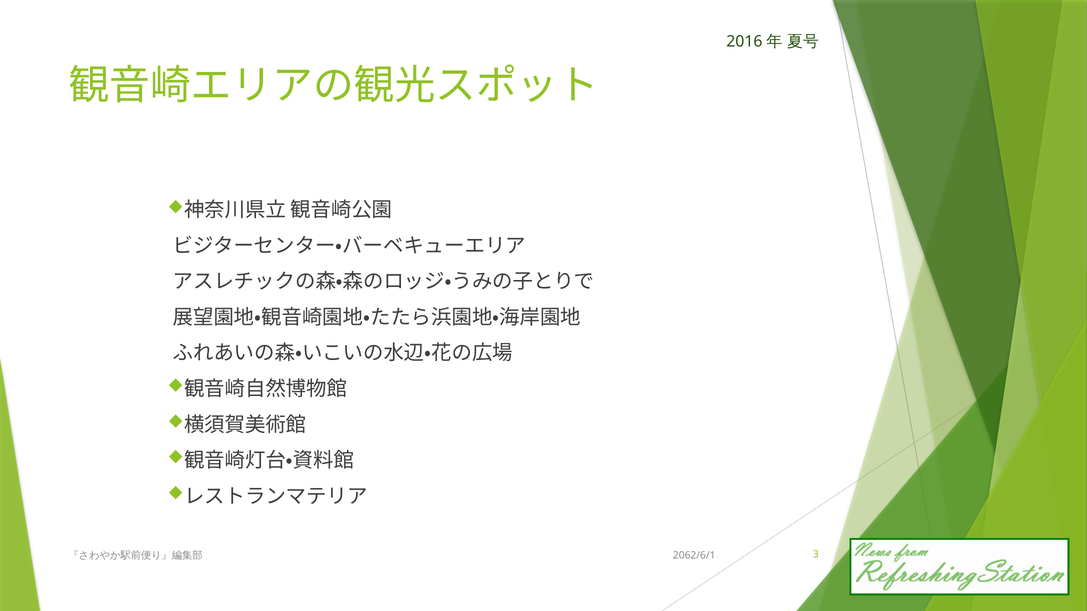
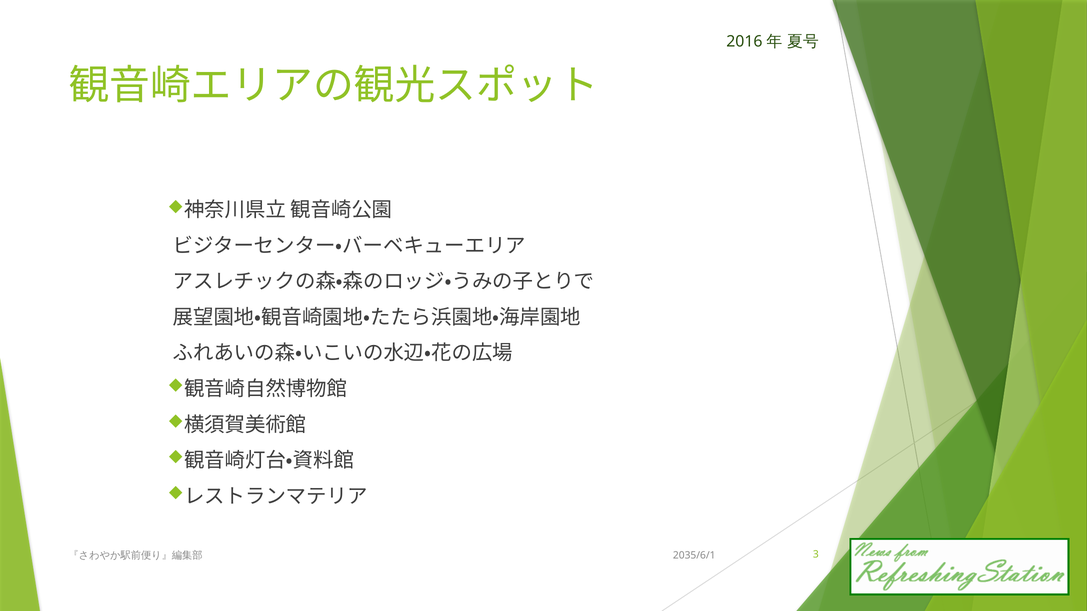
2062/6/1: 2062/6/1 -> 2035/6/1 (694, 556)
